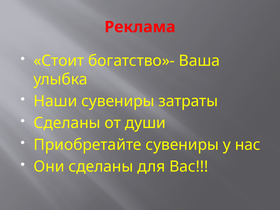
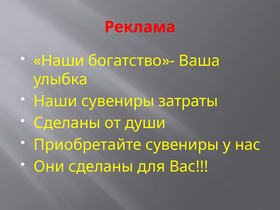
Стоит: Стоит -> Наши (59, 61)
